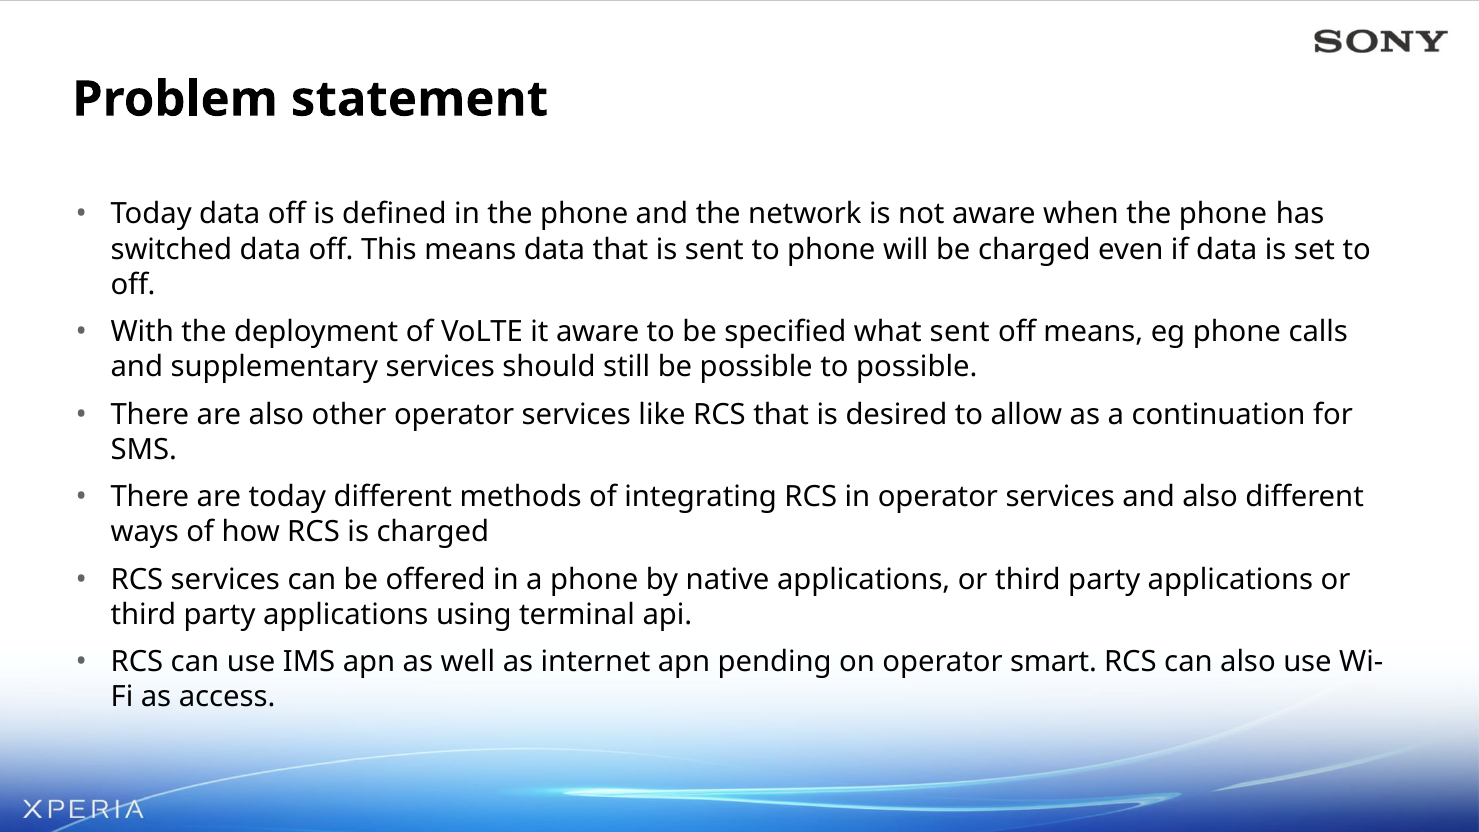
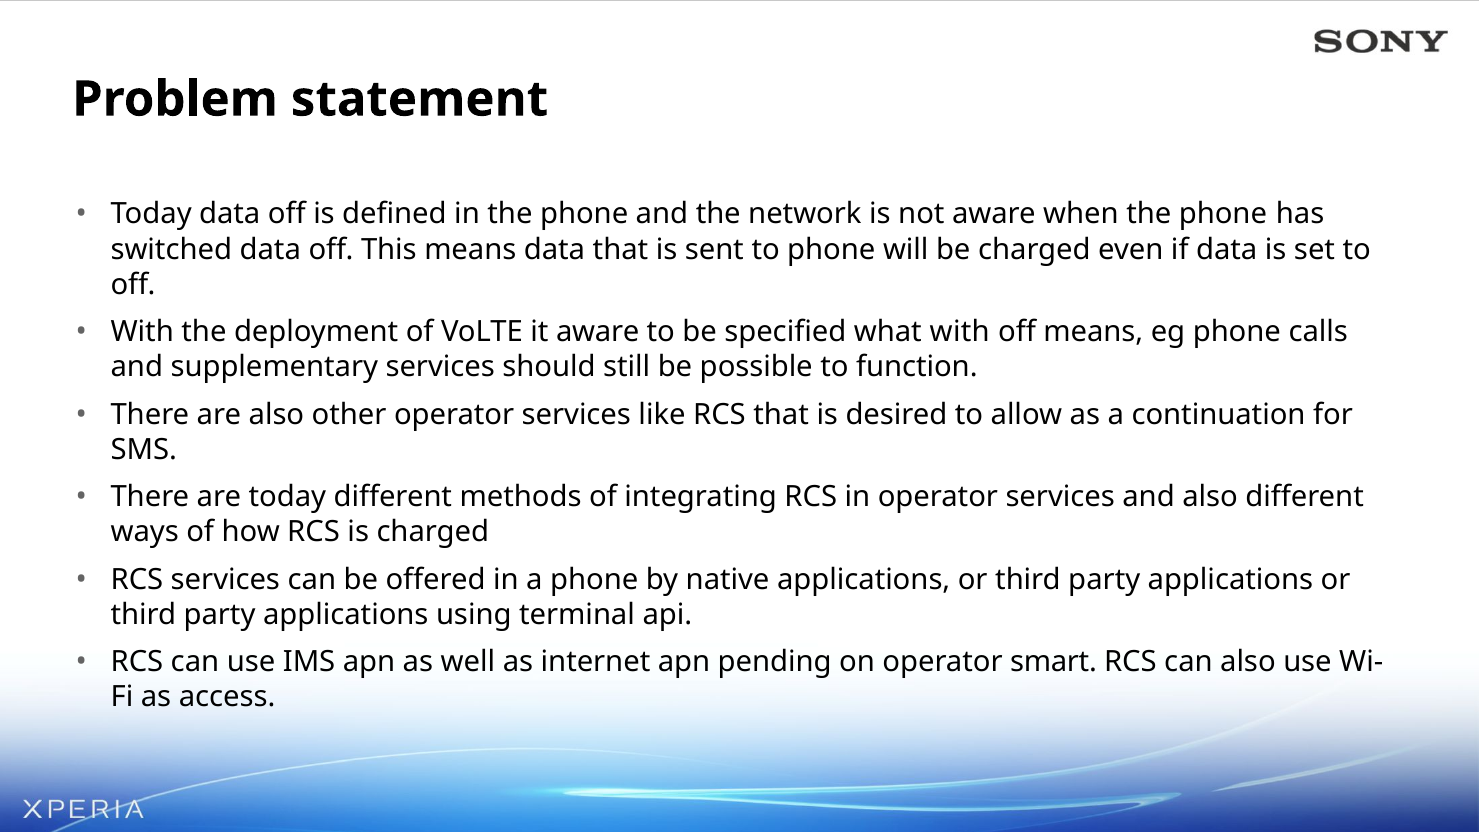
what sent: sent -> with (960, 332)
to possible: possible -> function (917, 367)
